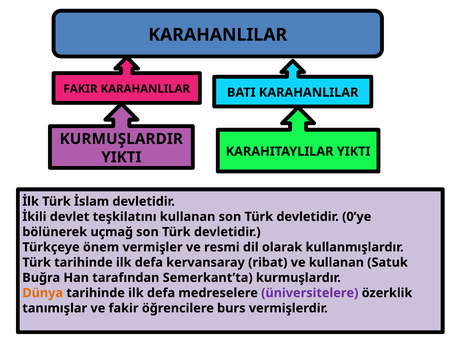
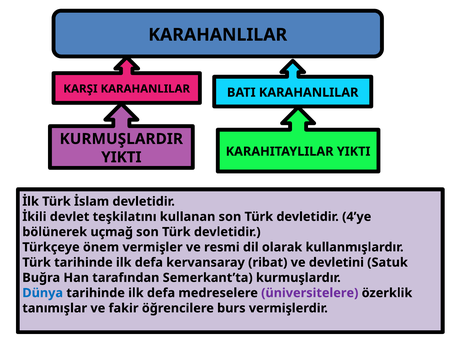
FAKIR: FAKIR -> KARŞI (80, 89)
0’ye: 0’ye -> 4’ye (357, 217)
ve kullanan: kullanan -> devletini (336, 262)
Dünya colour: orange -> blue (43, 293)
